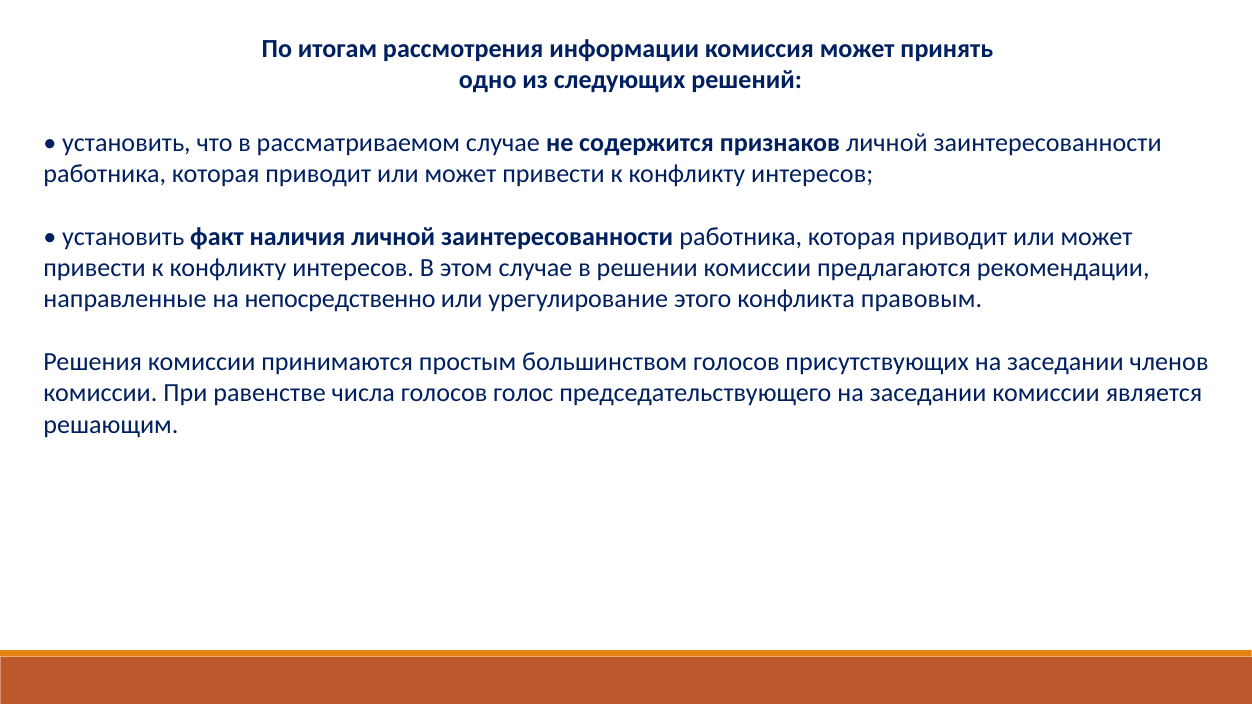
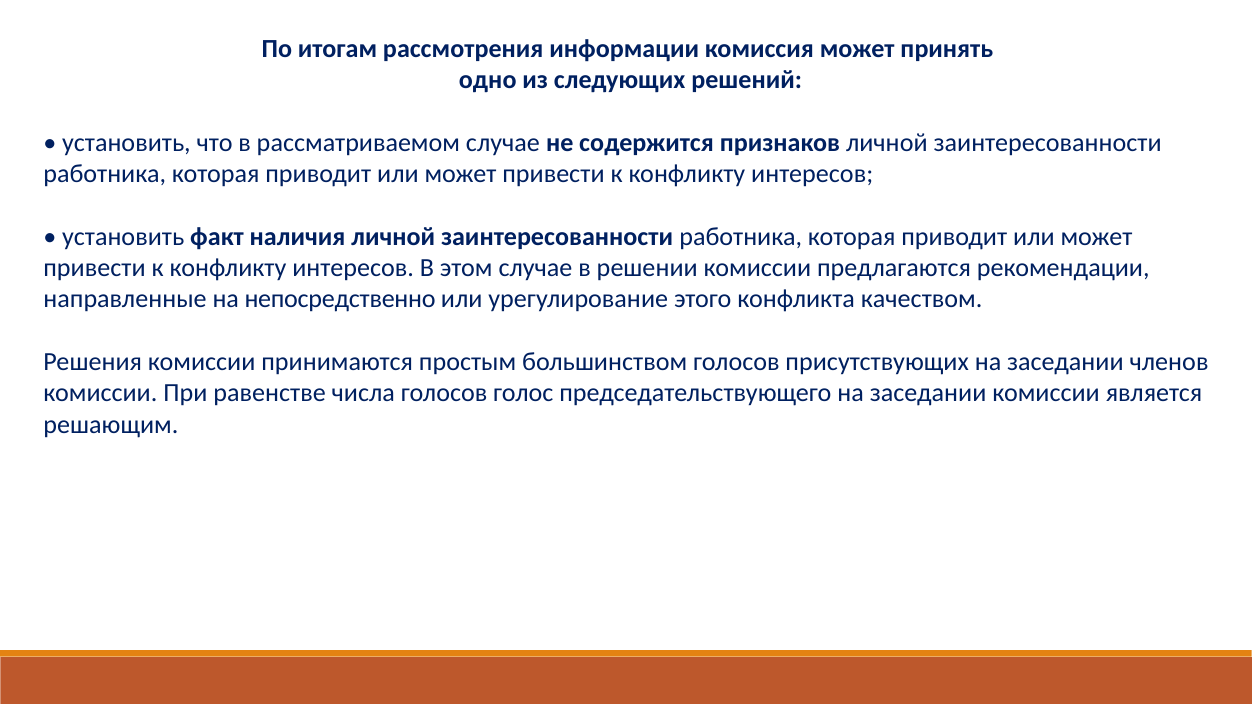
правовым: правовым -> качеством (922, 299)
